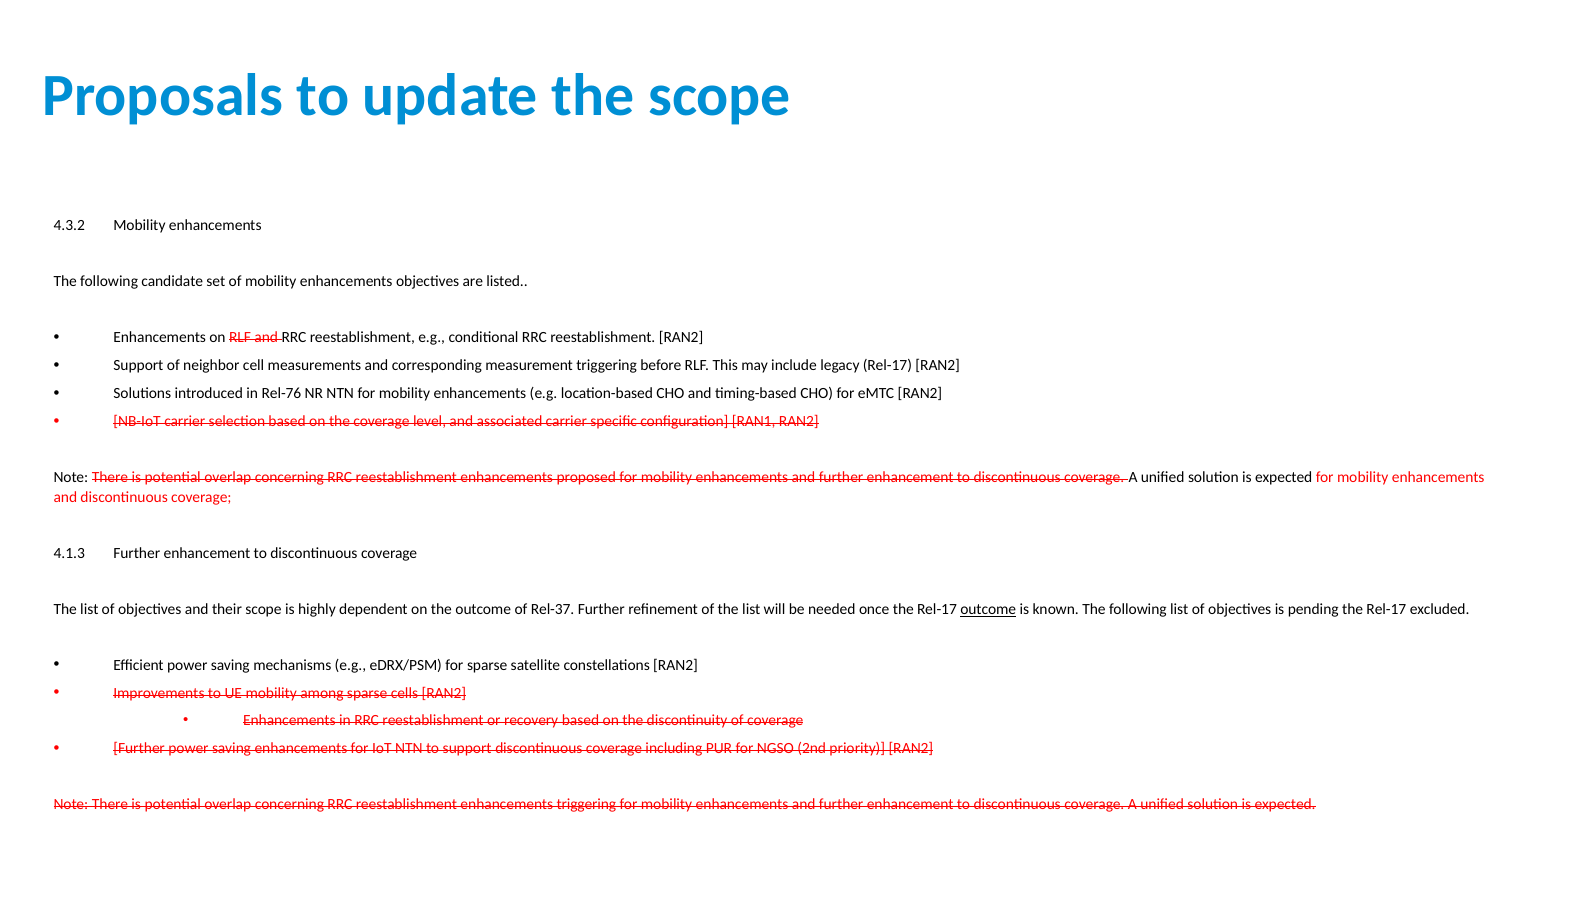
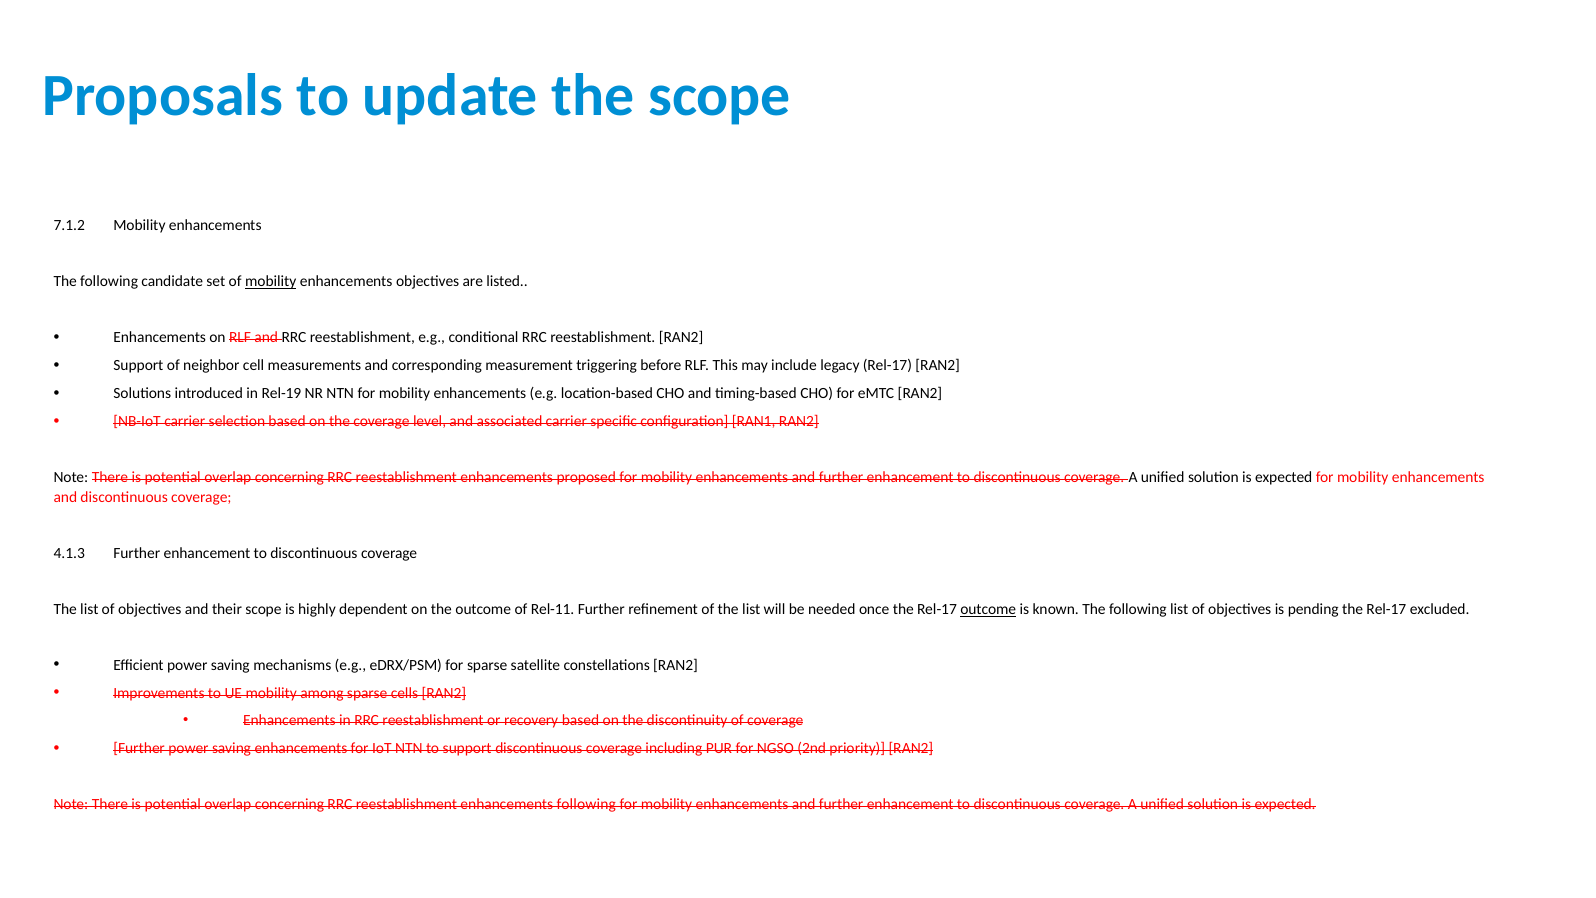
4.3.2: 4.3.2 -> 7.1.2 (69, 226)
mobility underline: none -> present (271, 282)
Rel-76: Rel-76 -> Rel-19 (281, 394)
Rel-37: Rel-37 -> Rel-11 (553, 609)
enhancements triggering: triggering -> following (586, 804)
